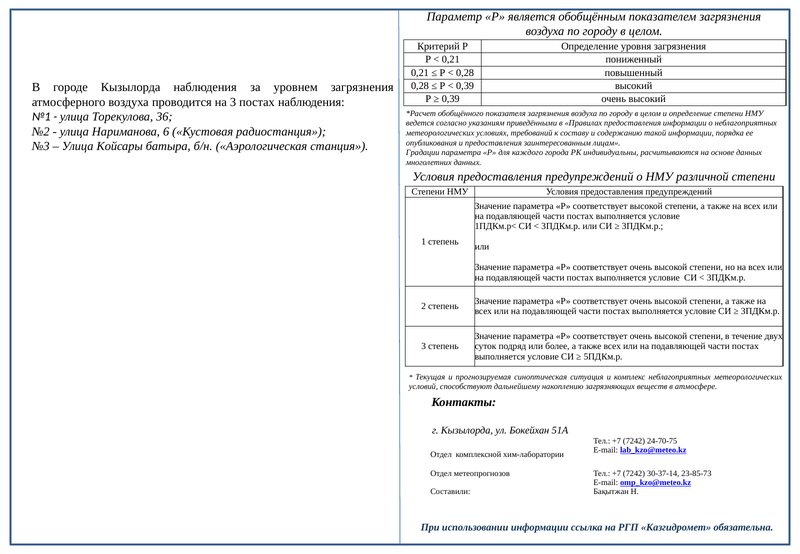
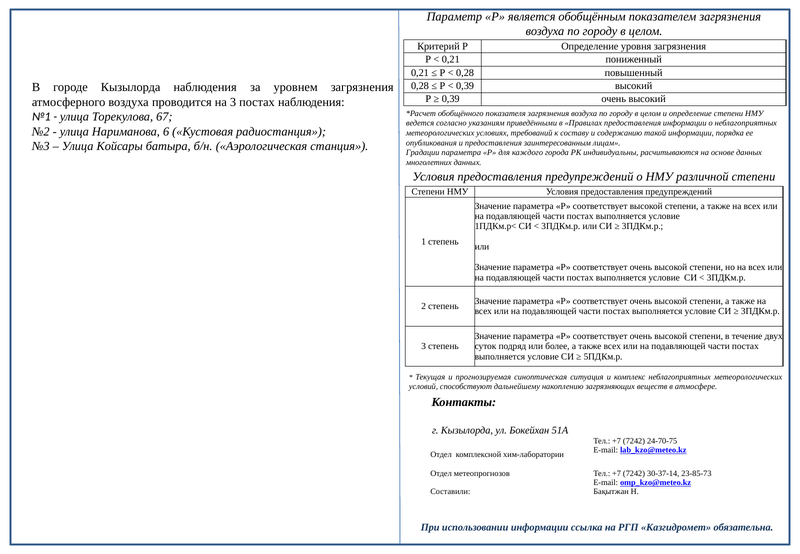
36: 36 -> 67 (164, 117)
